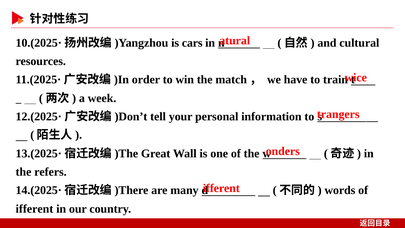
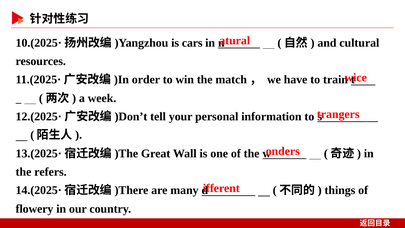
words: words -> things (340, 190)
ifferent: ifferent -> flowery (35, 209)
